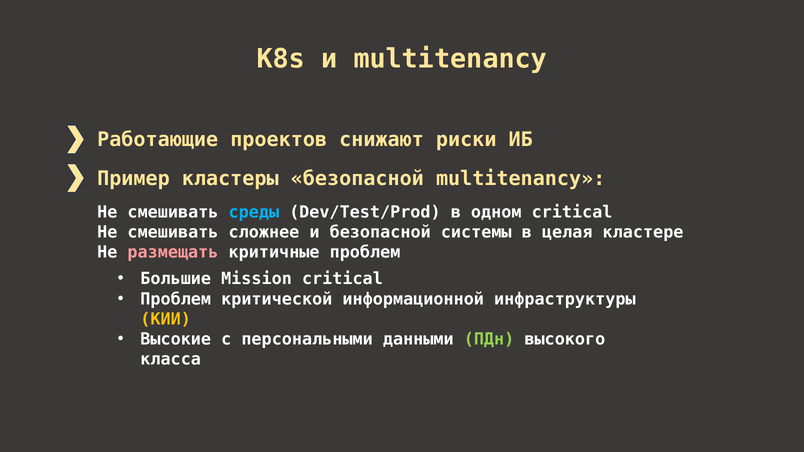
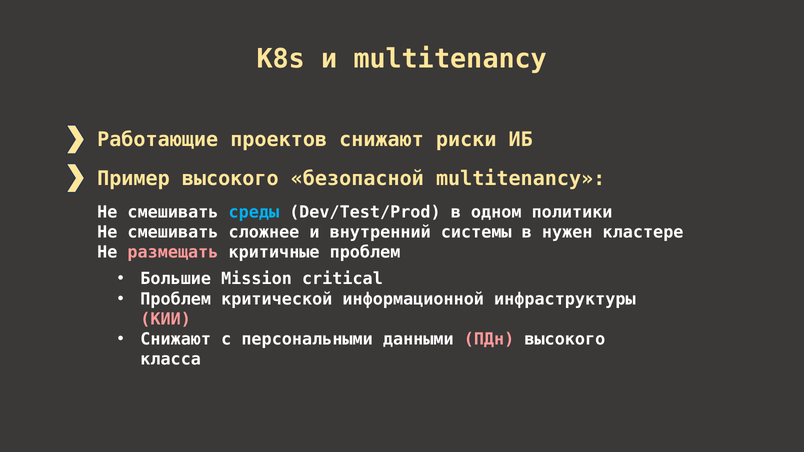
Пример кластеры: кластеры -> высокого (230, 179)
одном critical: critical -> политики (572, 212)
и безопасной: безопасной -> внутренний (380, 232)
целая: целая -> нужен (567, 232)
КИИ colour: yellow -> pink (166, 319)
Высокие: Высокие -> Снижают (176, 339)
ПДн colour: light green -> pink (489, 339)
